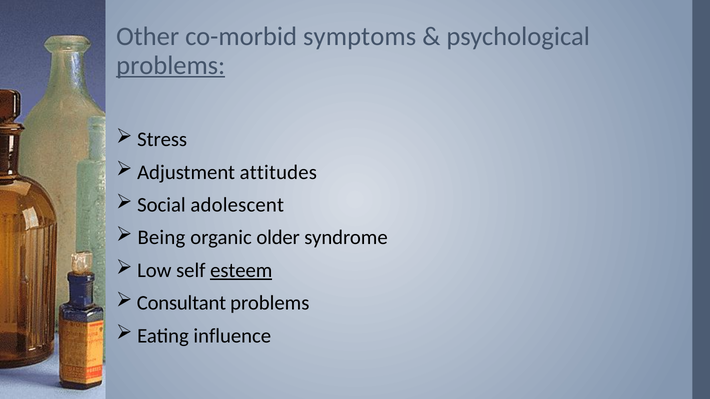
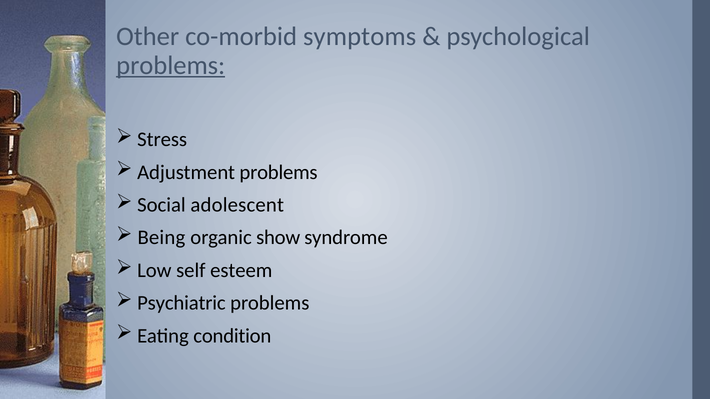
Adjustment attitudes: attitudes -> problems (279, 172)
older: older -> show (278, 238)
esteem underline: present -> none (241, 271)
Consultant: Consultant -> Psychiatric (181, 303)
influence: influence -> condition (232, 336)
